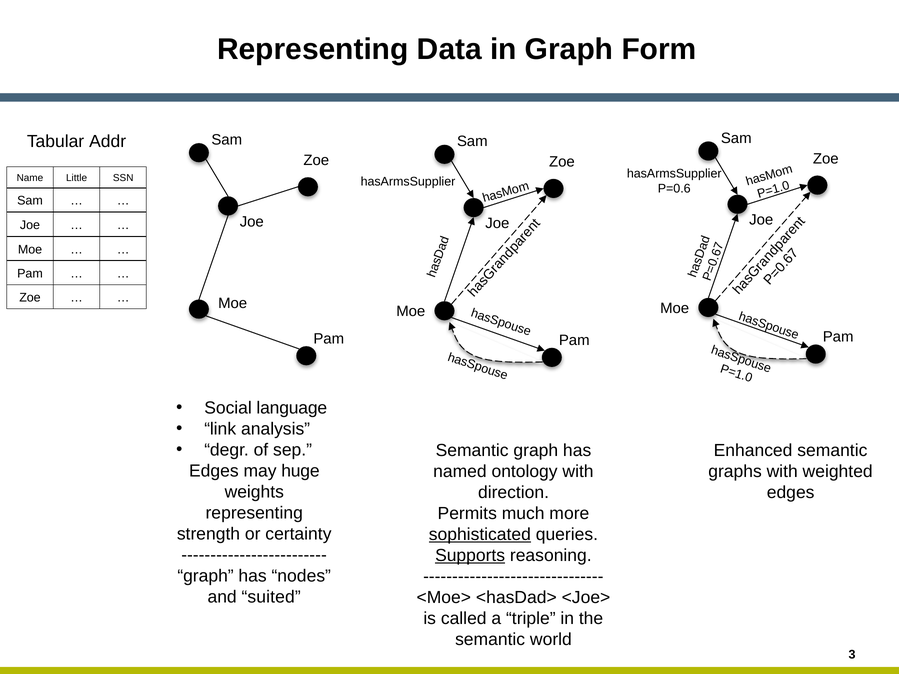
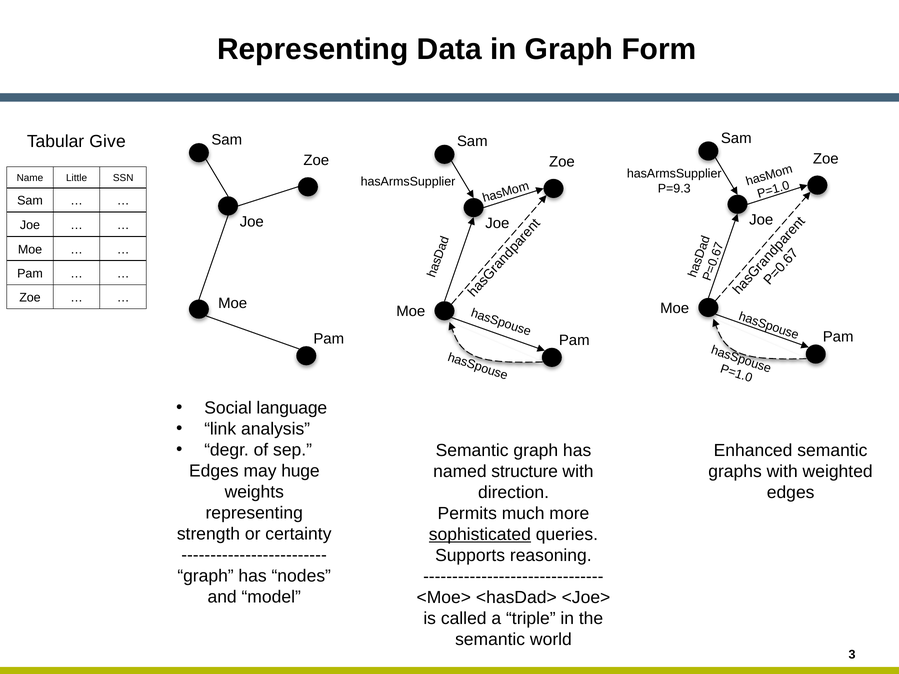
Addr: Addr -> Give (108, 142)
P=0.6: P=0.6 -> P=9.3 (674, 189)
ontology: ontology -> structure (525, 472)
Supports underline: present -> none (470, 556)
suited: suited -> model (271, 597)
